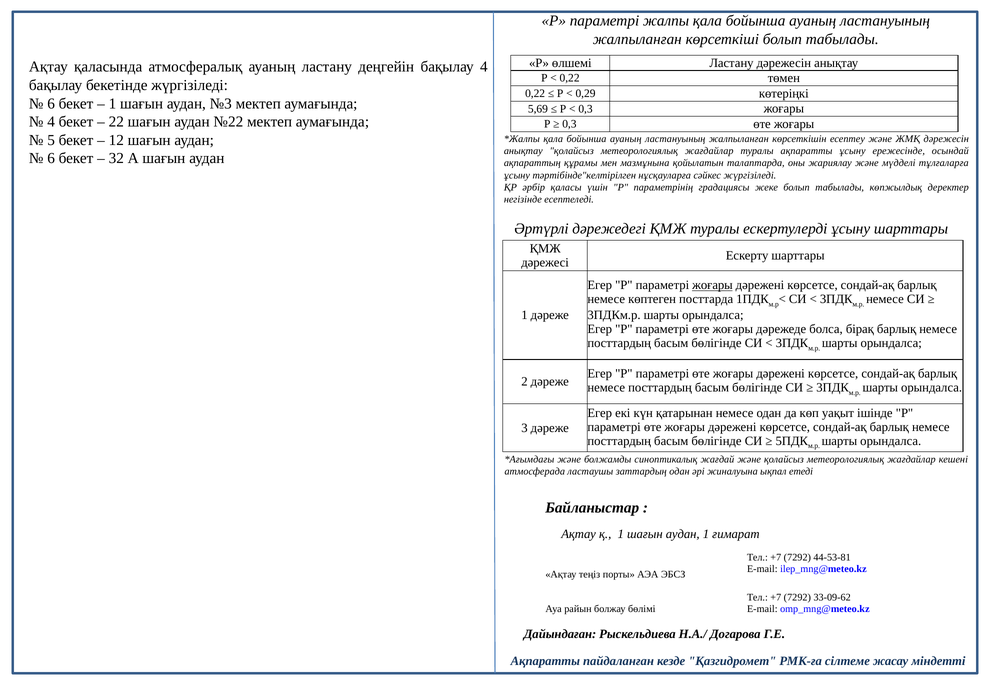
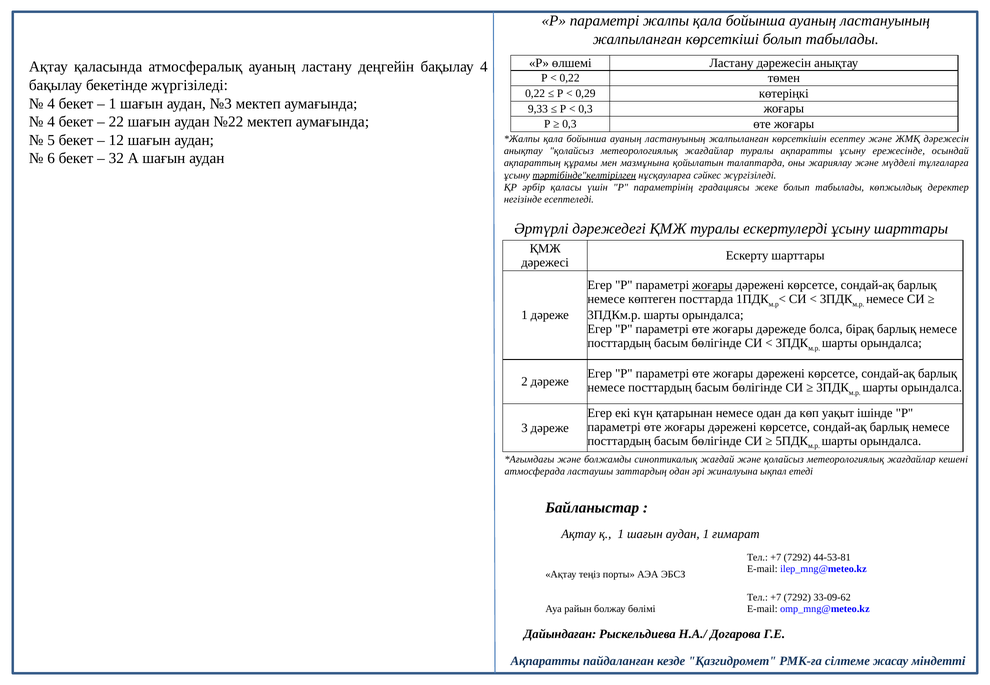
6: 6 -> 4 (51, 104)
5,69: 5,69 -> 9,33 (538, 109)
тәртібінде"келтірілген underline: none -> present (584, 175)
